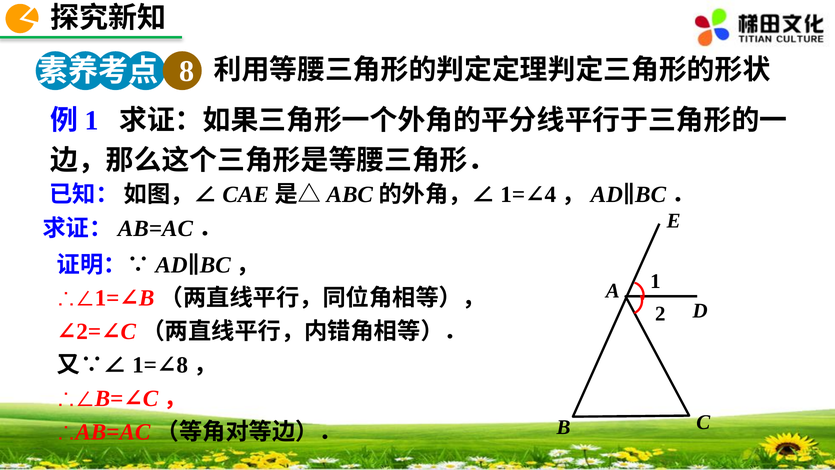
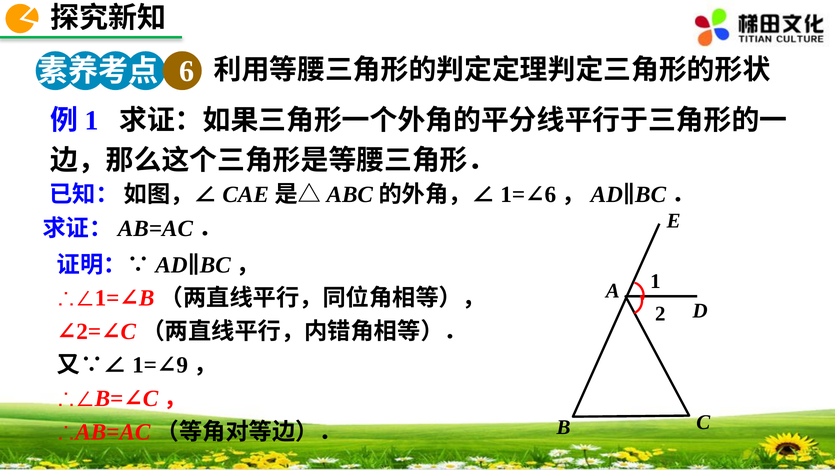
8: 8 -> 6 (187, 71)
4: 4 -> 6 (550, 195)
8: 8 -> 9 (182, 365)
